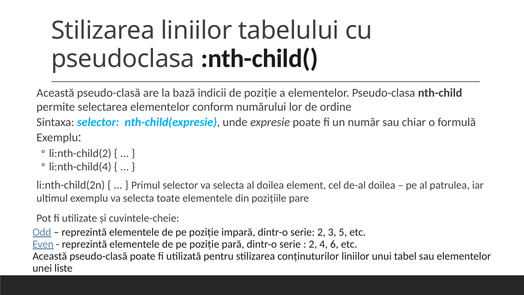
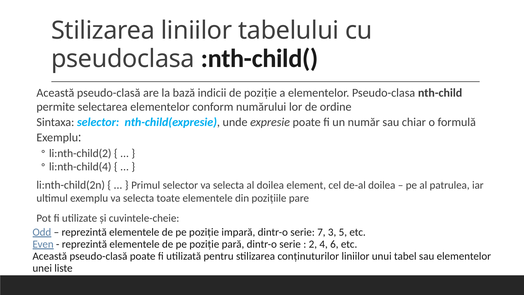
serie 2: 2 -> 7 (321, 232)
